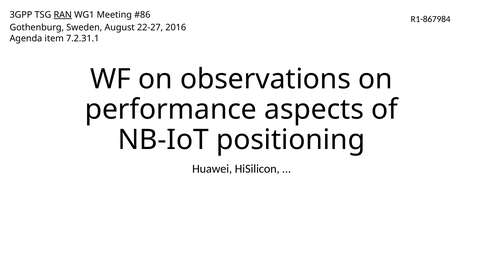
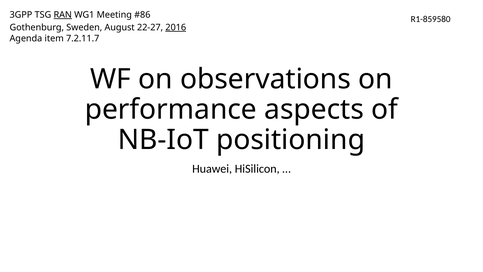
R1-867984: R1-867984 -> R1-859580 (431, 19)
2016 underline: none -> present (176, 27)
7.2.31.1: 7.2.31.1 -> 7.2.11.7 (83, 38)
